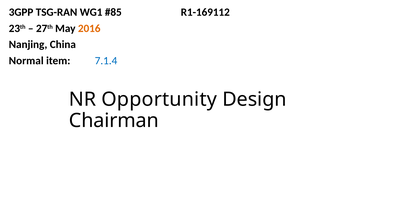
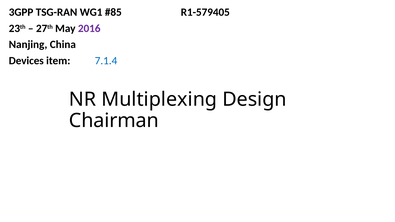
R1-169112: R1-169112 -> R1-579405 (205, 12)
2016 colour: orange -> purple (89, 28)
Normal: Normal -> Devices (26, 61)
Opportunity: Opportunity -> Multiplexing (159, 99)
